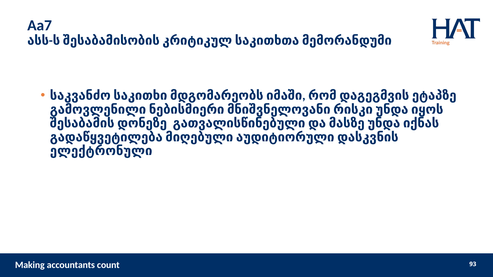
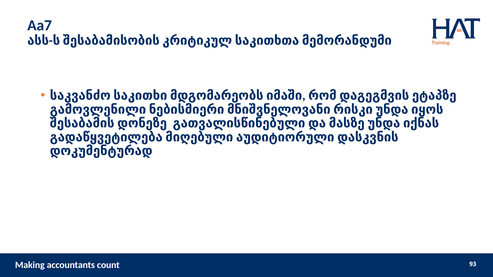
ელექტრონული: ელექტრონული -> დოკუმენტურად (101, 151)
